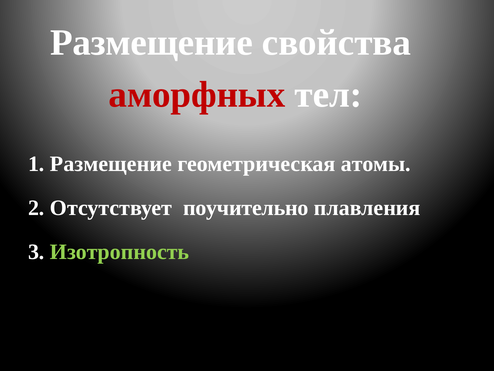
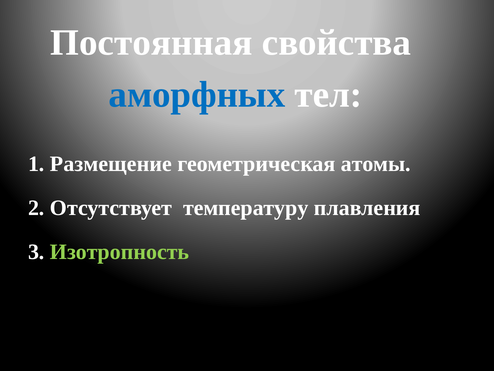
Размещение: Размещение -> Постоянная (151, 43)
аморфных colour: red -> blue (197, 95)
поучительно: поучительно -> температуру (246, 208)
